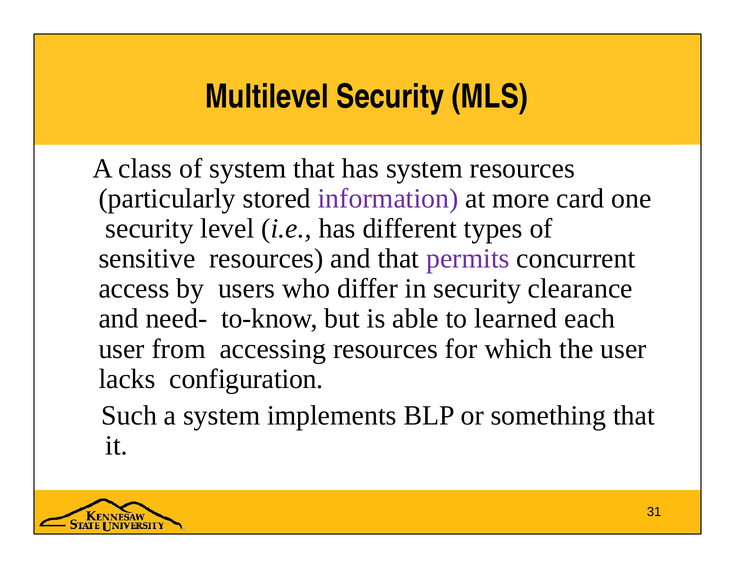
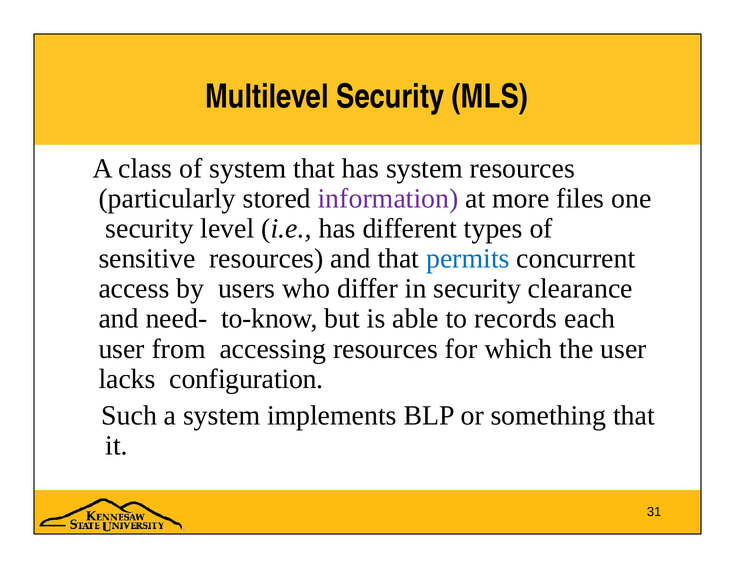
card: card -> files (580, 199)
permits colour: purple -> blue (468, 259)
learned: learned -> records (516, 319)
